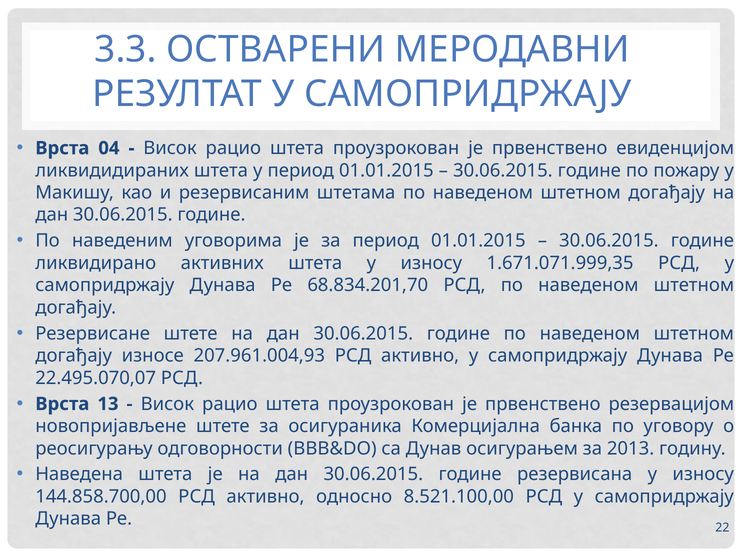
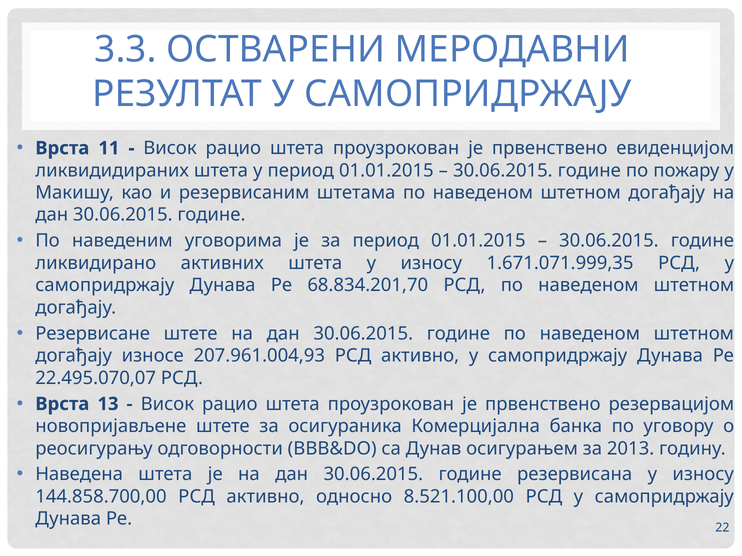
04: 04 -> 11 (109, 148)
